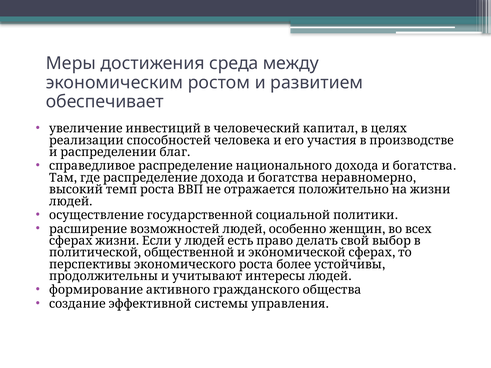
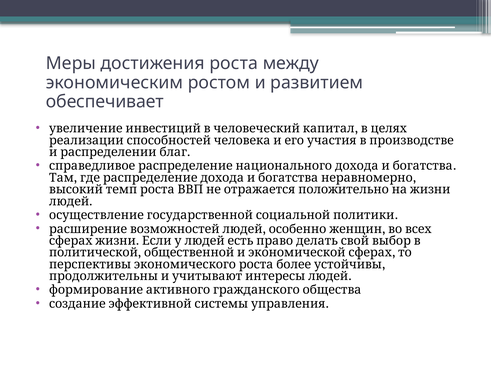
среда: среда -> роста (234, 63)
